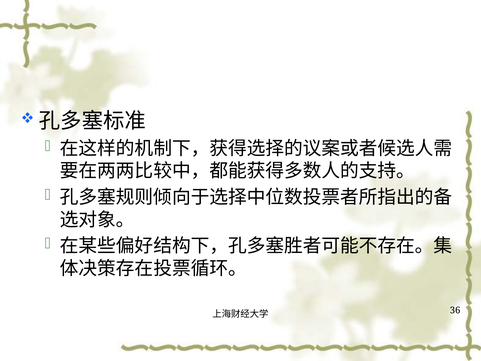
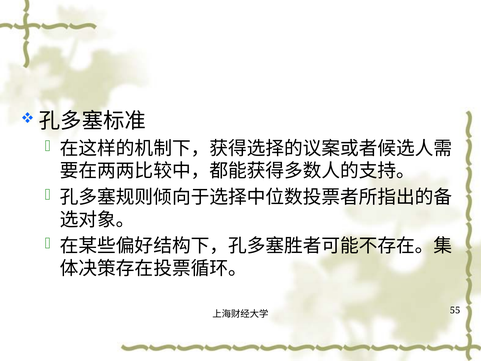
36: 36 -> 55 (455, 310)
